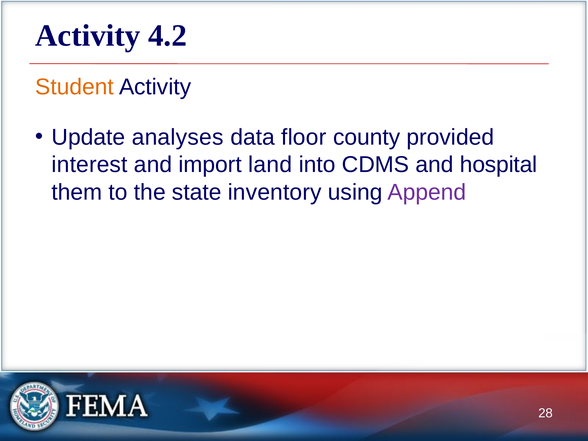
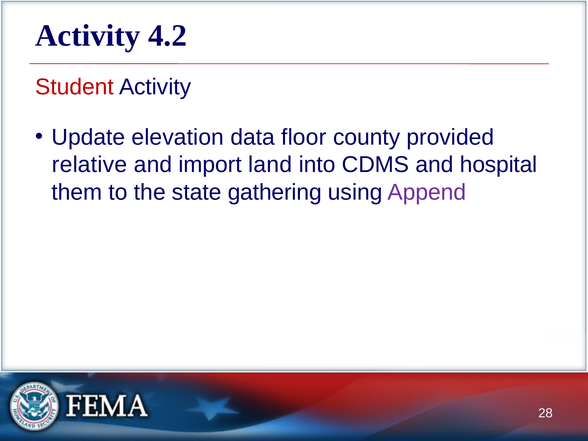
Student colour: orange -> red (75, 87)
analyses: analyses -> elevation (178, 137)
interest: interest -> relative (90, 165)
inventory: inventory -> gathering (275, 192)
